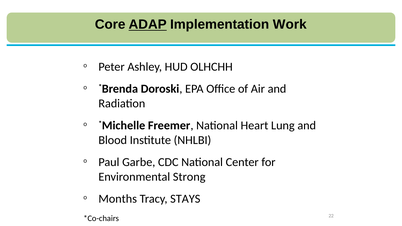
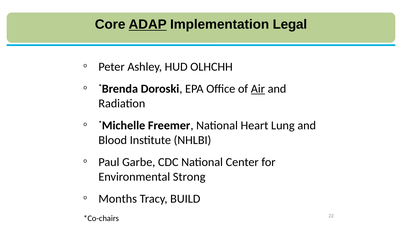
Work: Work -> Legal (290, 25)
Air underline: none -> present (258, 89)
STAYS: STAYS -> BUILD (185, 199)
